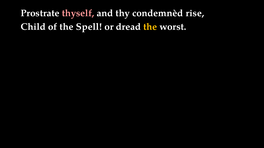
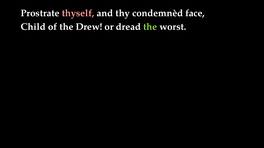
rise: rise -> face (195, 13)
Spell: Spell -> Drew (89, 27)
the colour: yellow -> light green (150, 27)
